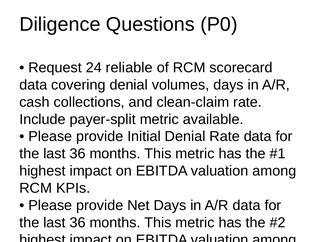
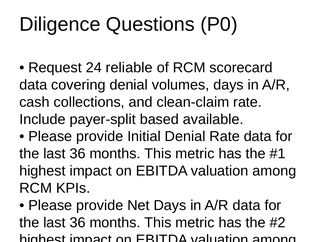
payer-split metric: metric -> based (159, 119)
